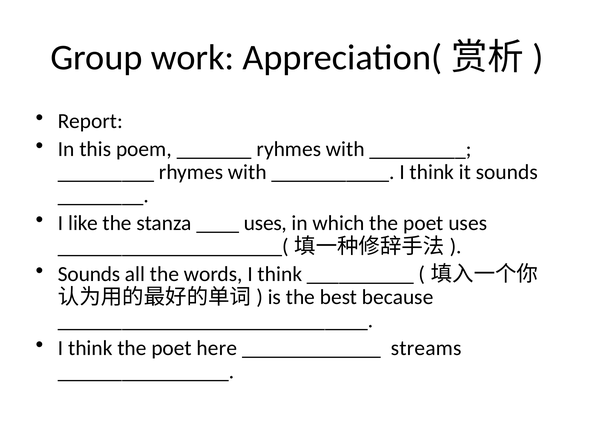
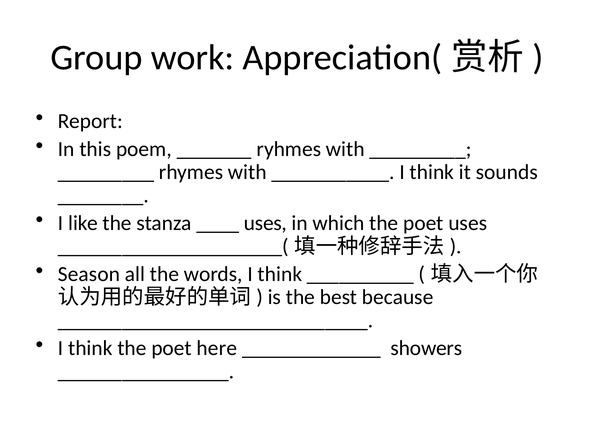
Sounds: Sounds -> Season (89, 274)
streams: streams -> showers (426, 349)
